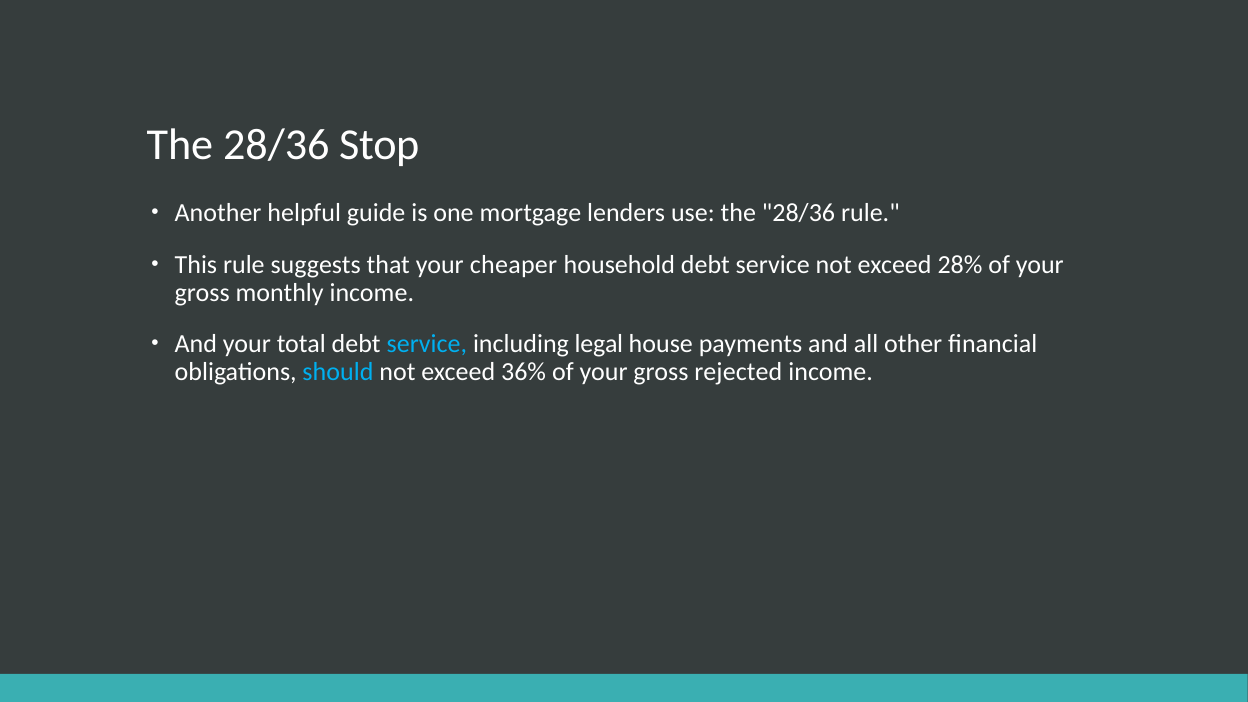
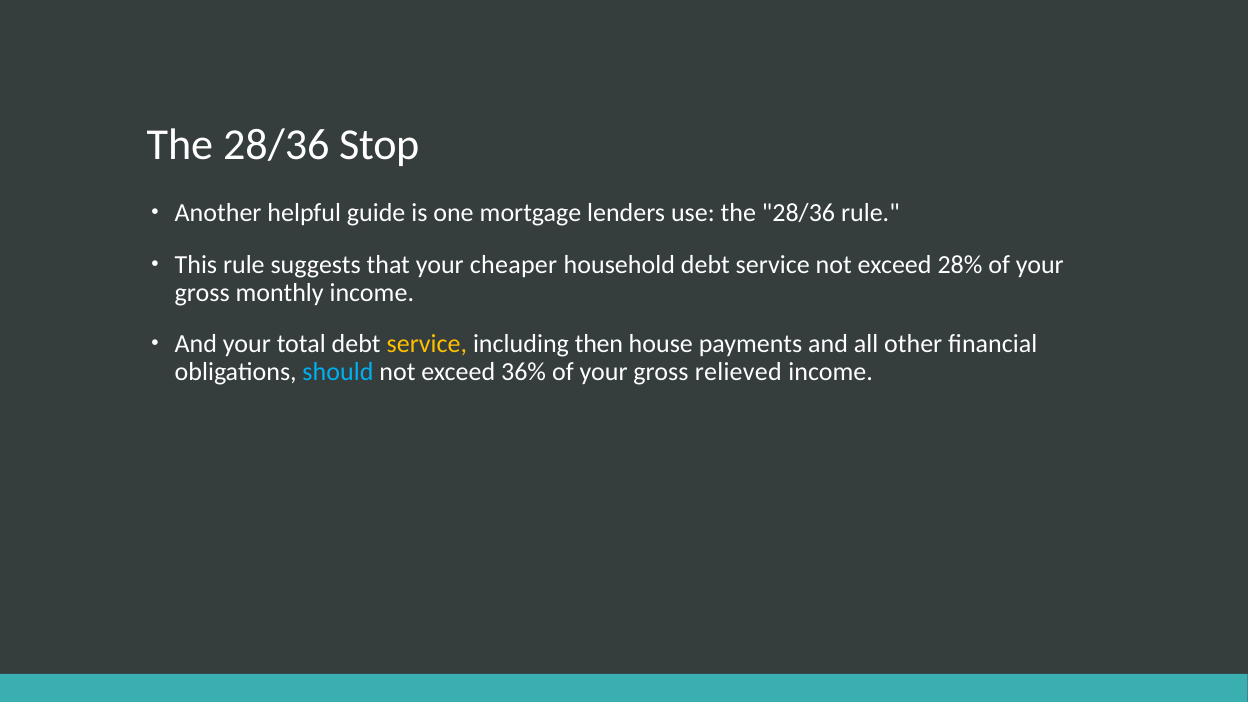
service colour: light blue -> yellow (427, 344)
legal: legal -> then (599, 344)
rejected: rejected -> relieved (738, 372)
